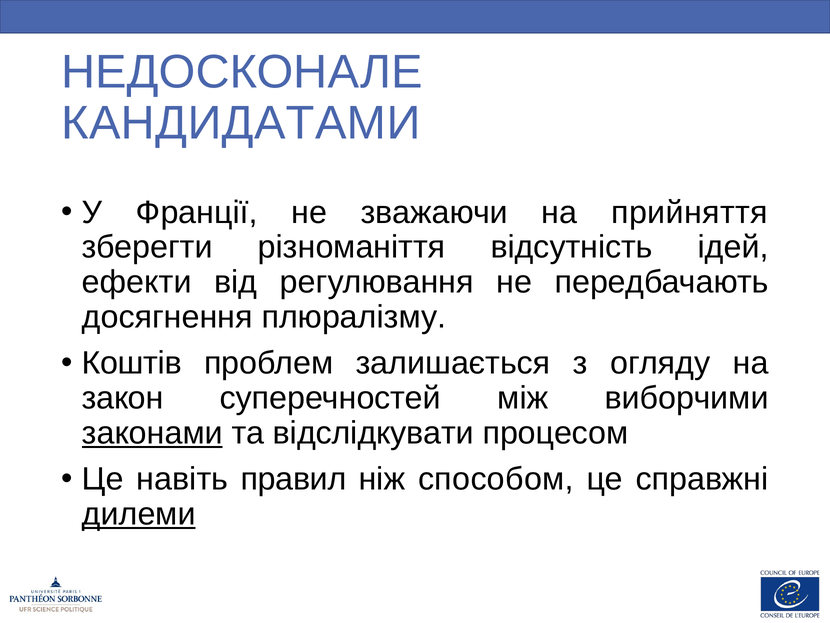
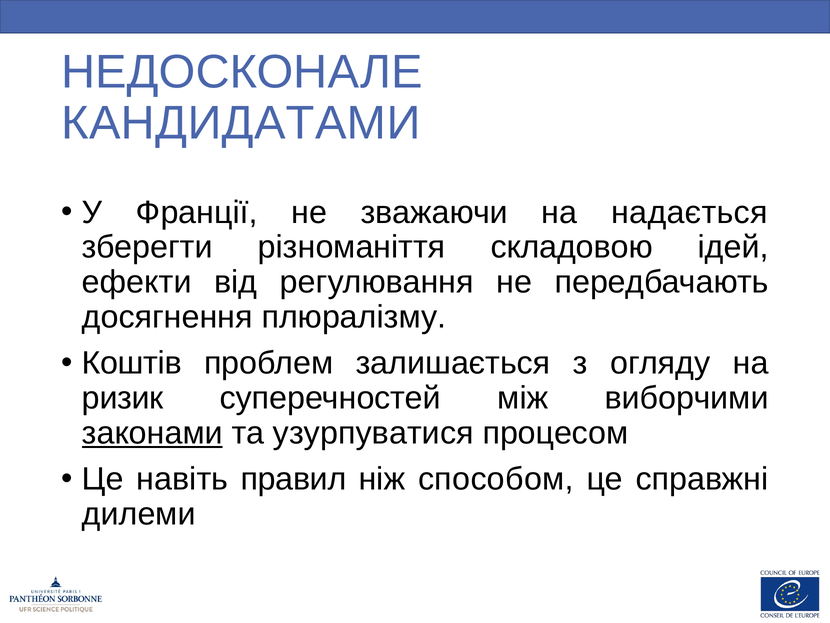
прийняття: прийняття -> надається (690, 212)
відсутність: відсутність -> складовою (572, 247)
закон: закон -> ризик (123, 398)
відслідкувати: відслідкувати -> узурпуватися (373, 433)
дилеми underline: present -> none (139, 514)
